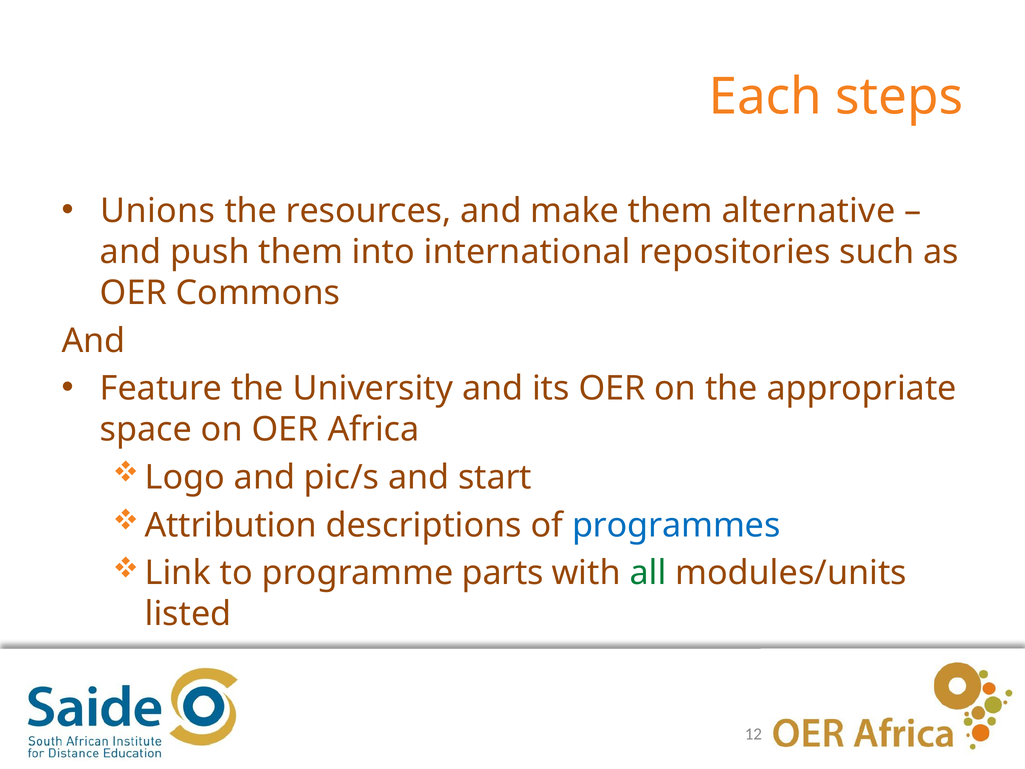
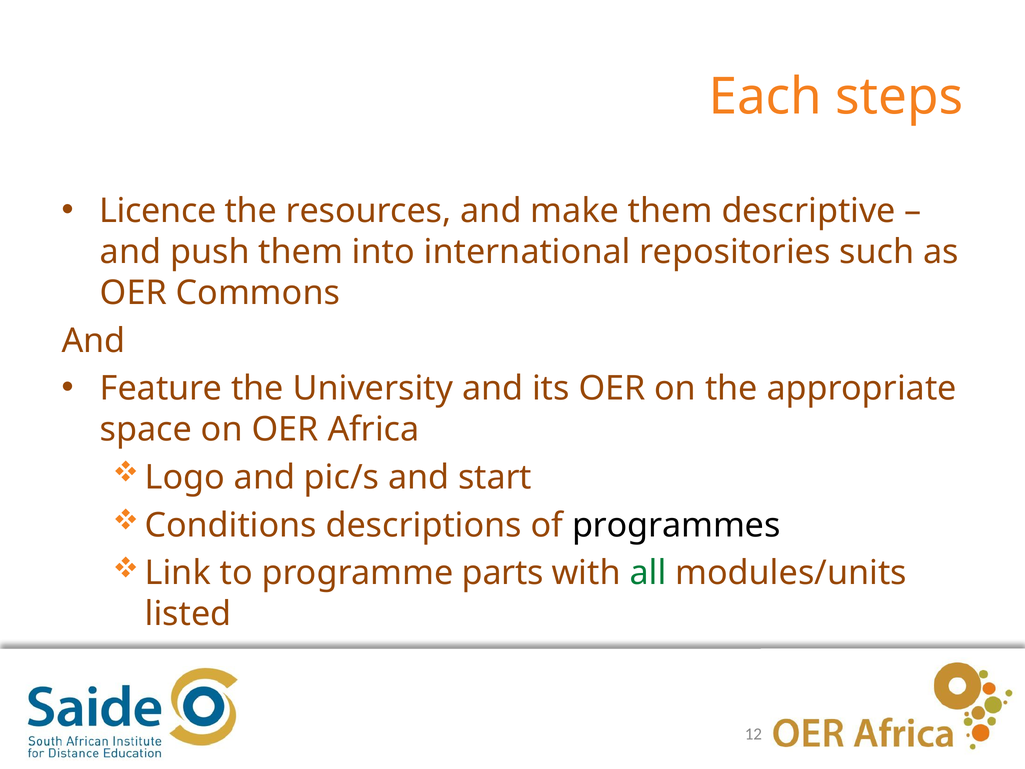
Unions: Unions -> Licence (158, 211)
alternative: alternative -> descriptive (809, 211)
Attribution: Attribution -> Conditions (231, 525)
programmes colour: blue -> black (676, 525)
